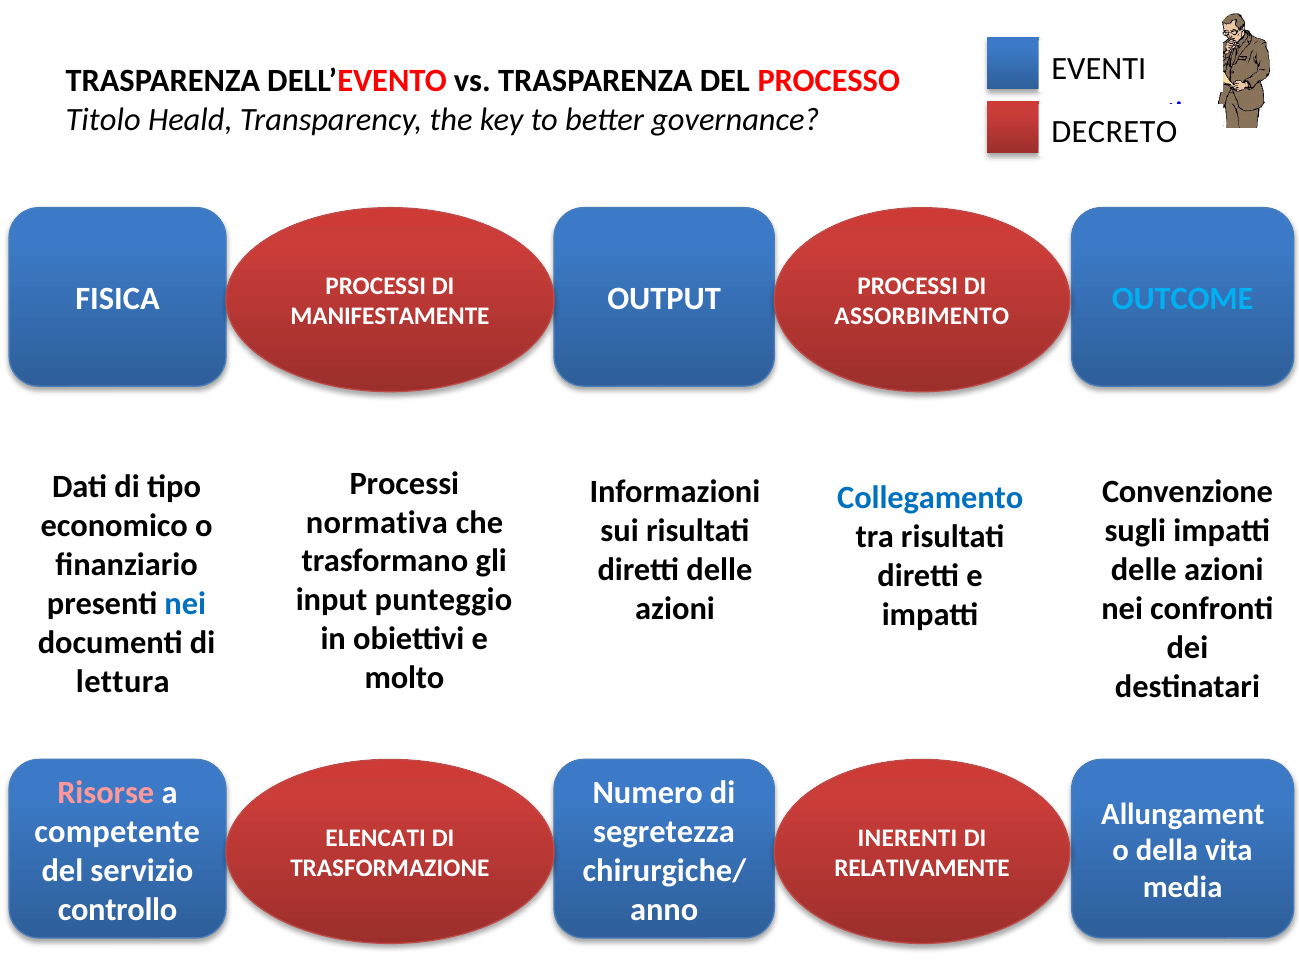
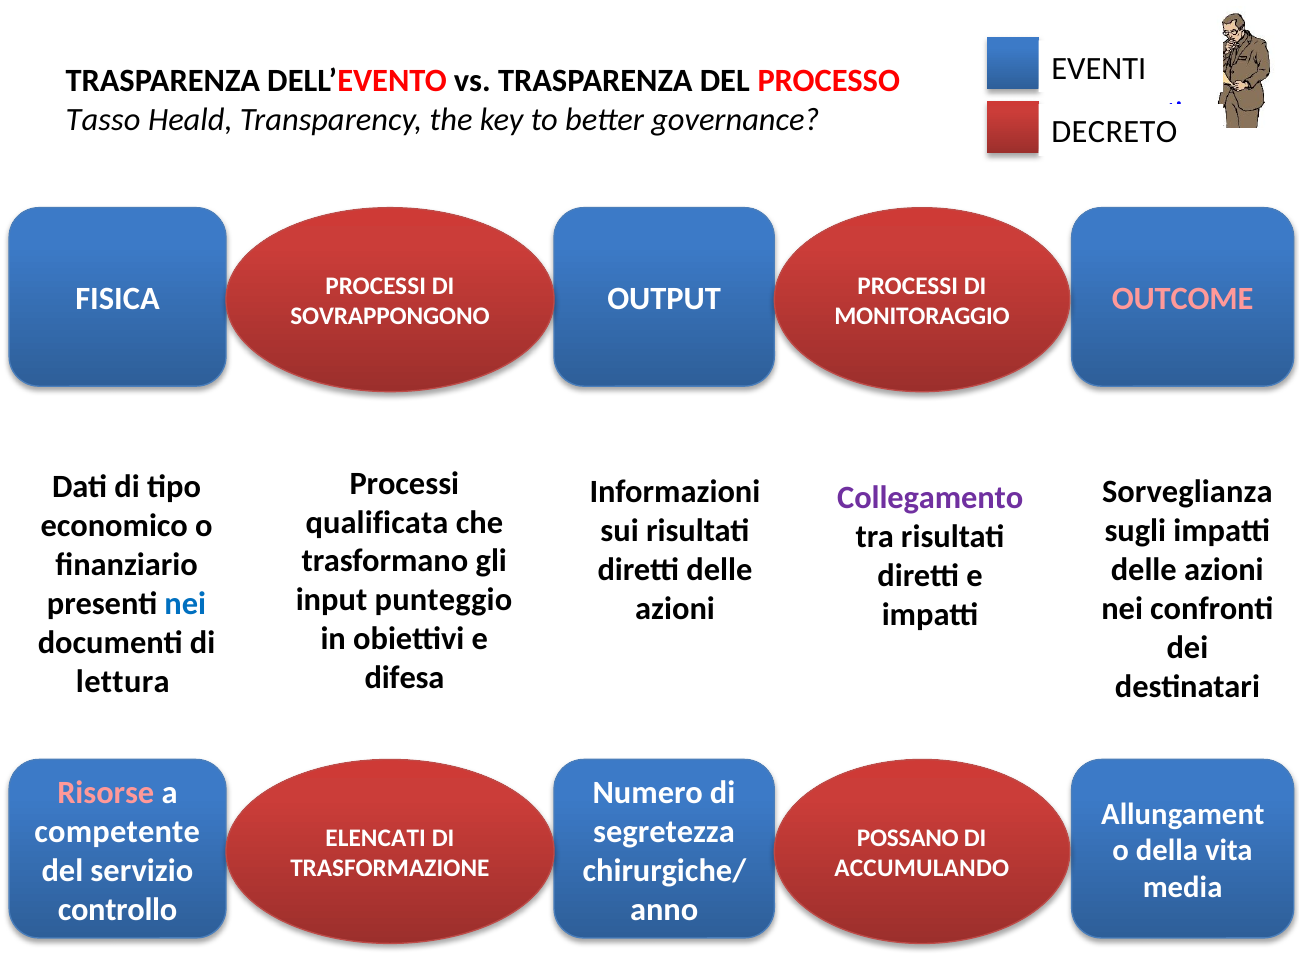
Titolo: Titolo -> Tasso (103, 120)
OUTCOME colour: light blue -> pink (1183, 299)
MANIFESTAMENTE: MANIFESTAMENTE -> SOVRAPPONGONO (390, 317)
ASSORBIMENTO: ASSORBIMENTO -> MONITORAGGIO (922, 317)
Convenzione: Convenzione -> Sorveglianza (1187, 492)
Collegamento colour: blue -> purple (930, 498)
normativa: normativa -> qualificata (377, 522)
molto: molto -> difesa (404, 678)
INERENTI: INERENTI -> POSSANO (908, 838)
RELATIVAMENTE: RELATIVAMENTE -> ACCUMULANDO (922, 869)
